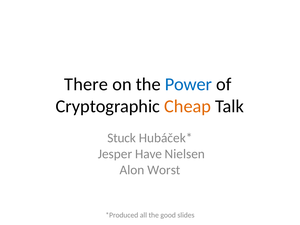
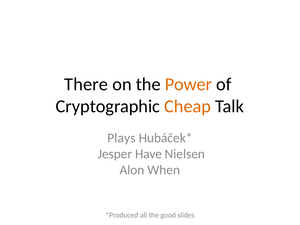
Power colour: blue -> orange (188, 84)
Stuck: Stuck -> Plays (122, 138)
Worst: Worst -> When (164, 170)
